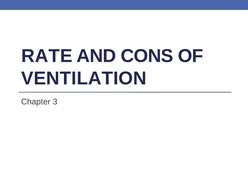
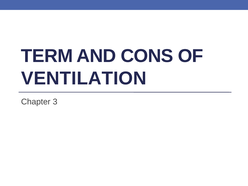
RATE: RATE -> TERM (47, 56)
